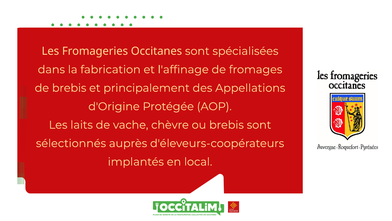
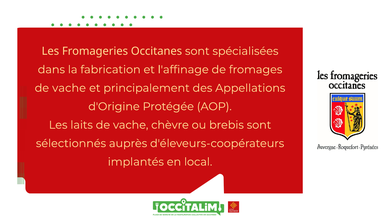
brebis: brebis -> vache (69, 88)
